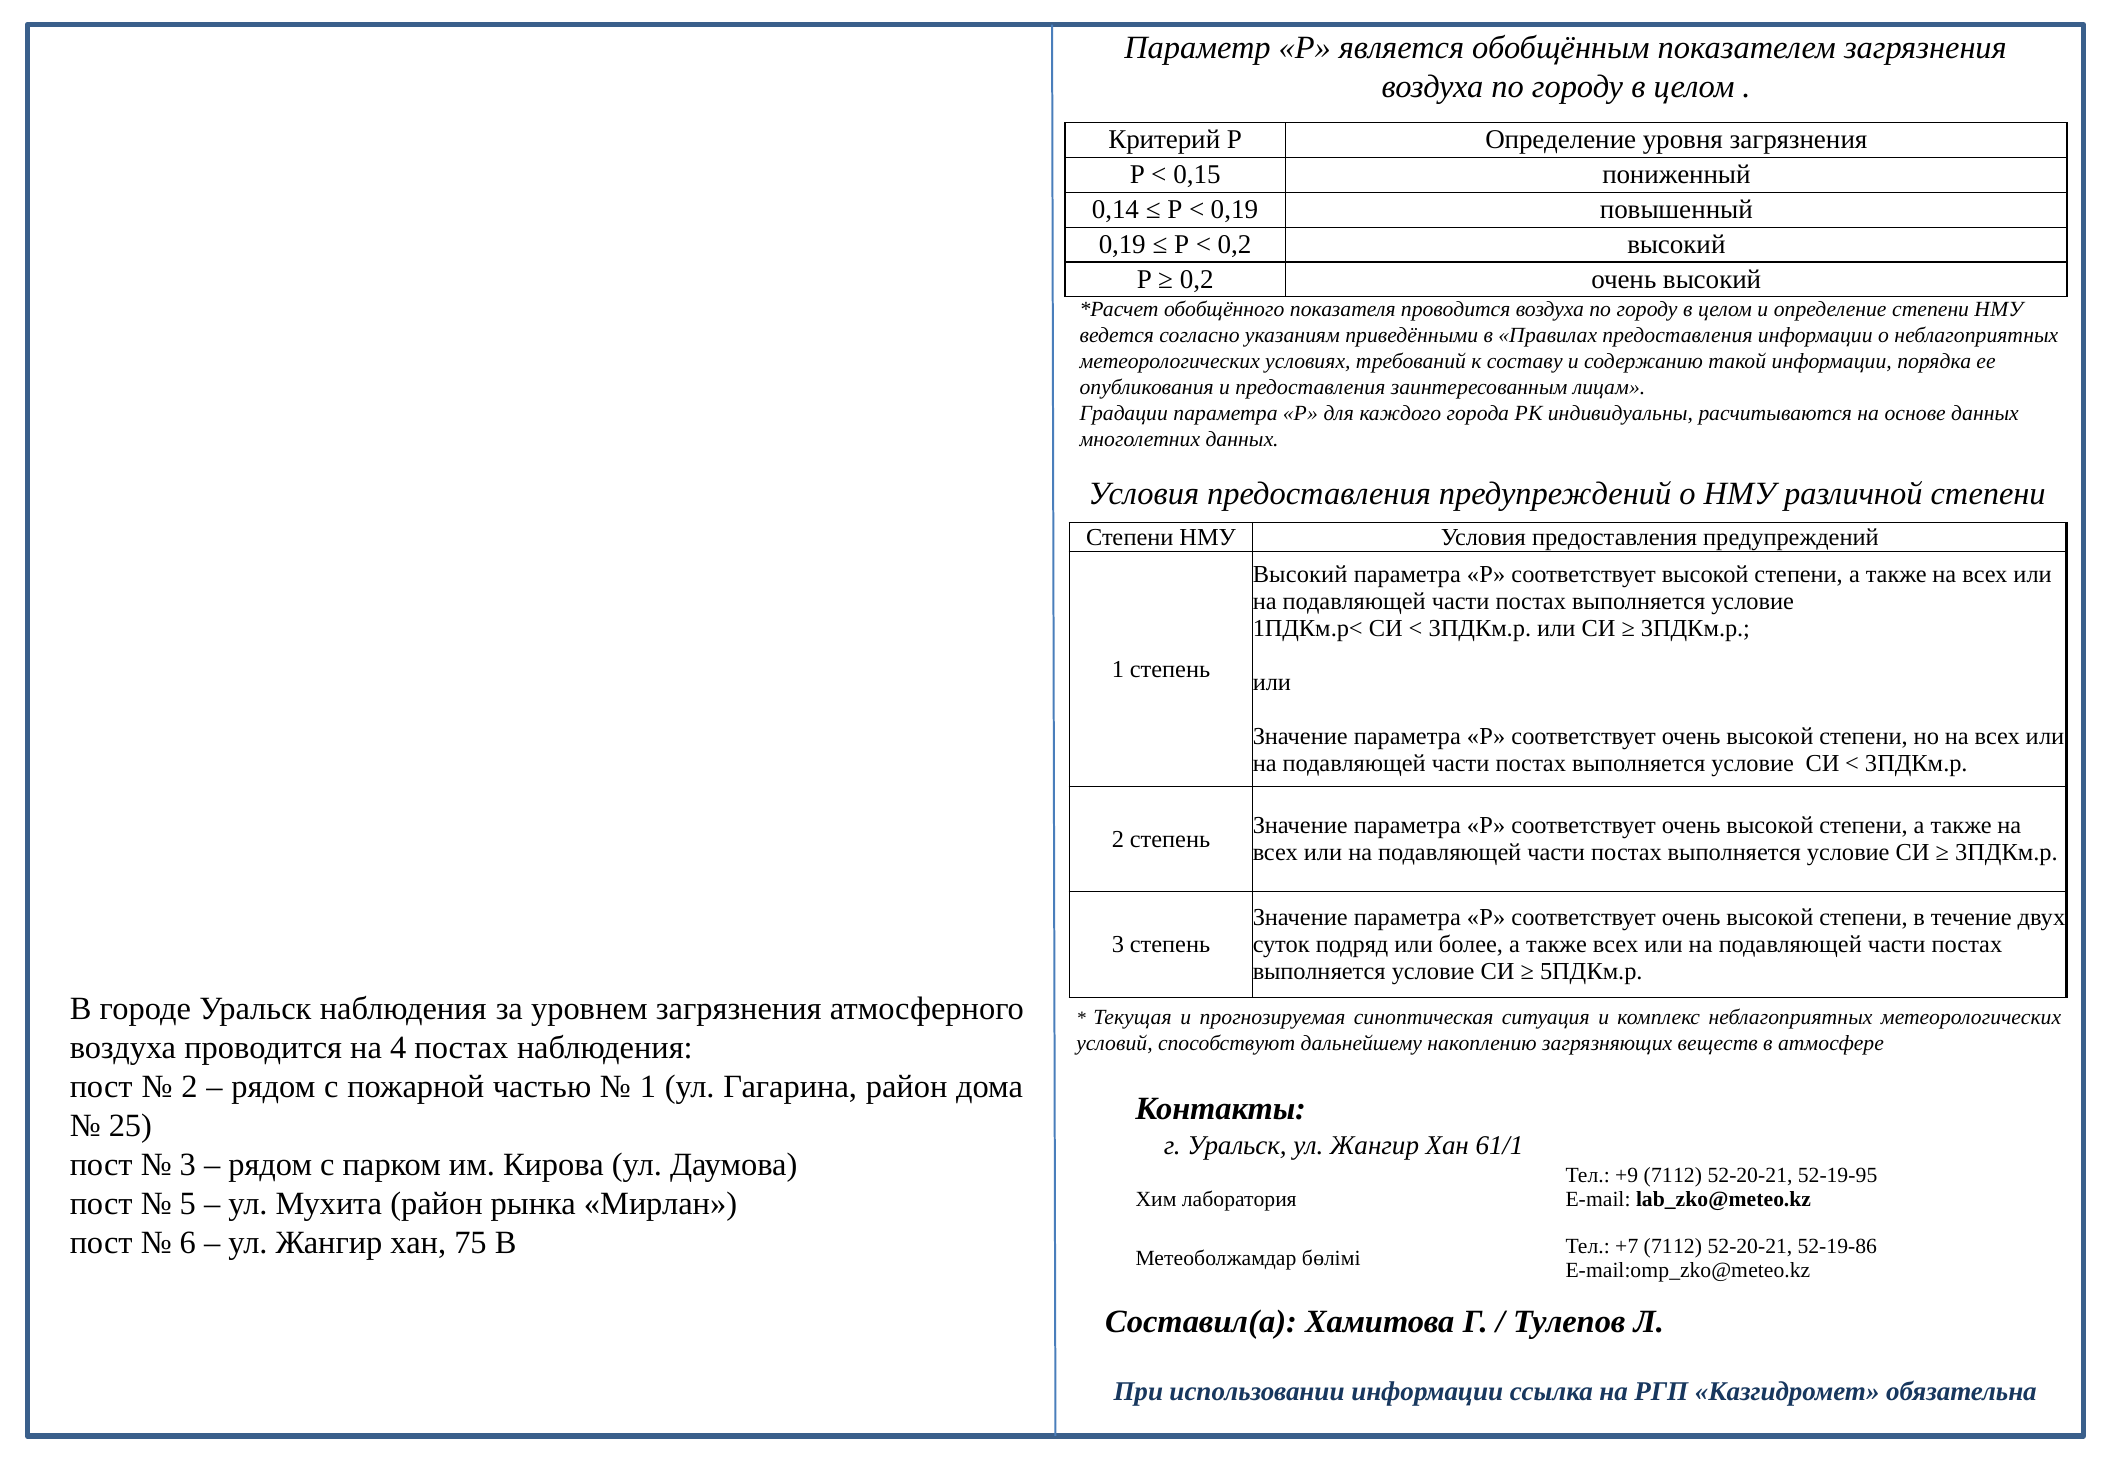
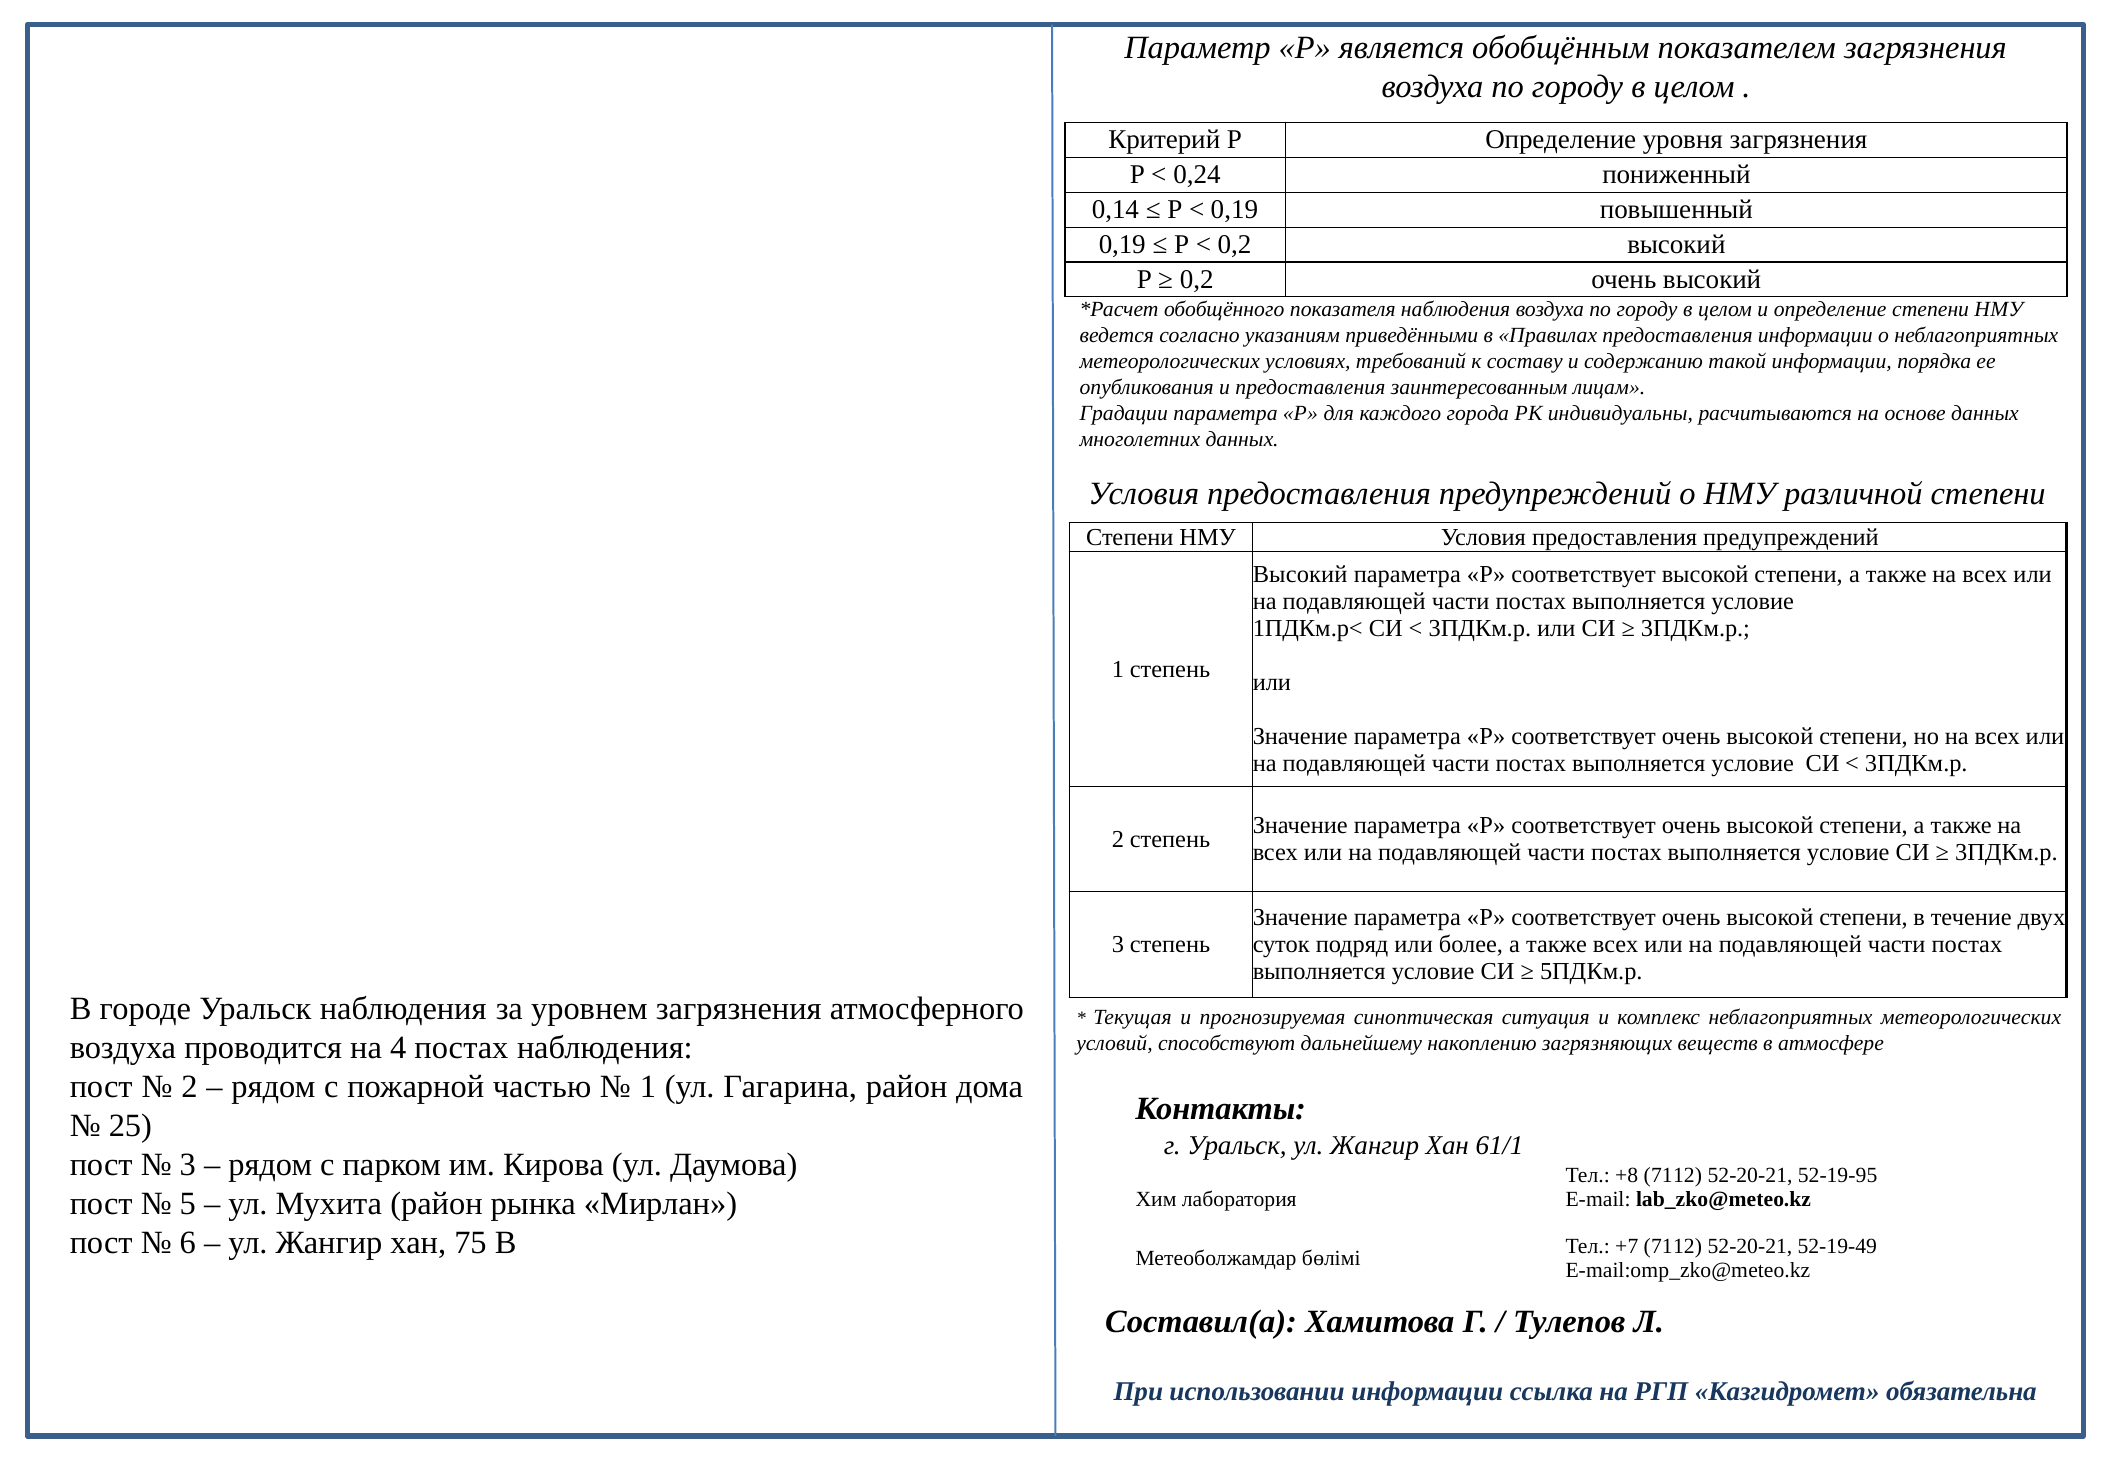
0,15: 0,15 -> 0,24 (1197, 175)
показателя проводится: проводится -> наблюдения (1456, 309)
+9: +9 -> +8 (1627, 1176)
52-19-86: 52-19-86 -> 52-19-49 (1837, 1247)
